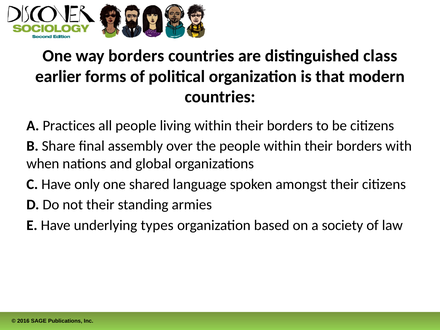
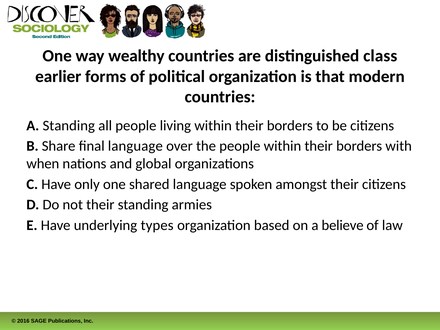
way borders: borders -> wealthy (136, 56)
A Practices: Practices -> Standing (69, 126)
final assembly: assembly -> language (135, 146)
society: society -> believe (343, 225)
